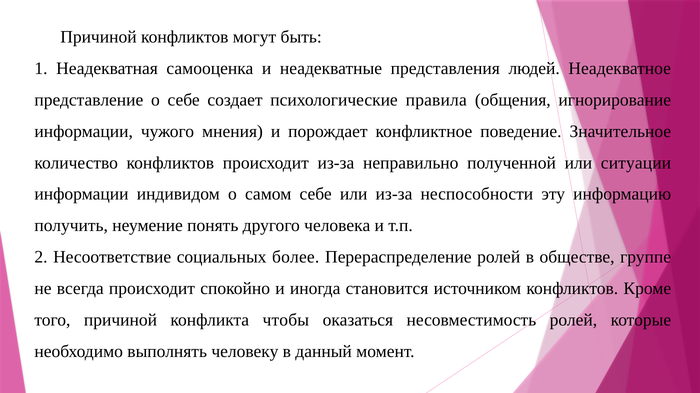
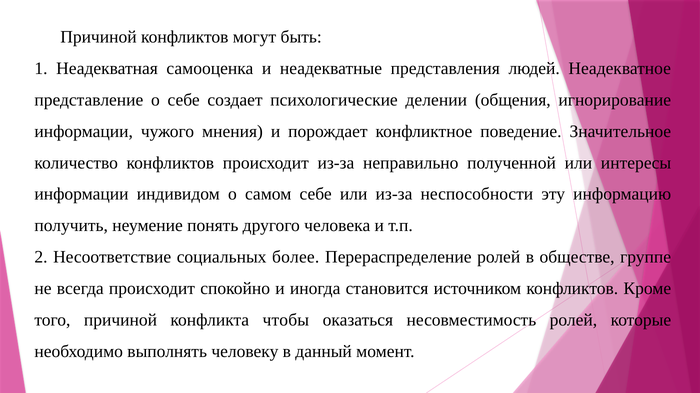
правила: правила -> делении (436, 100)
ситуации: ситуации -> интересы (636, 163)
